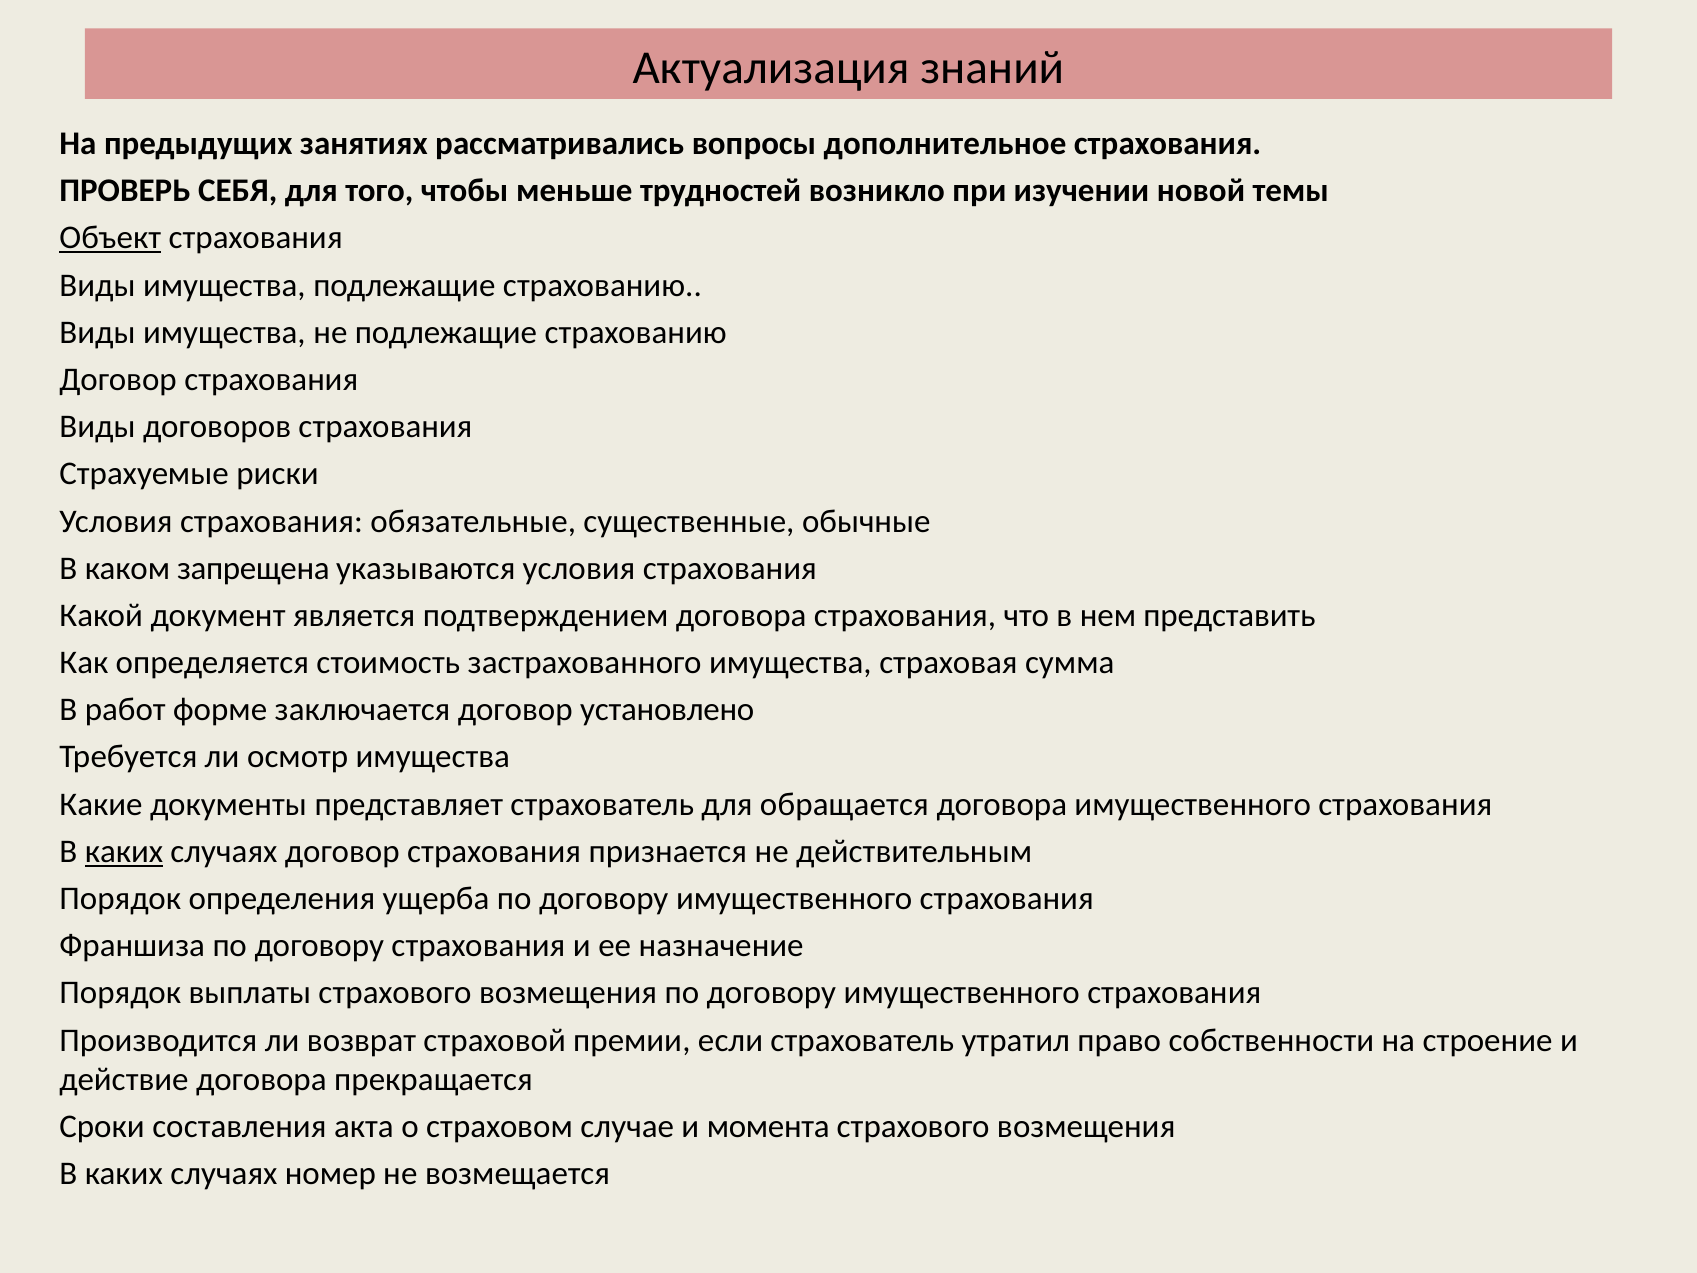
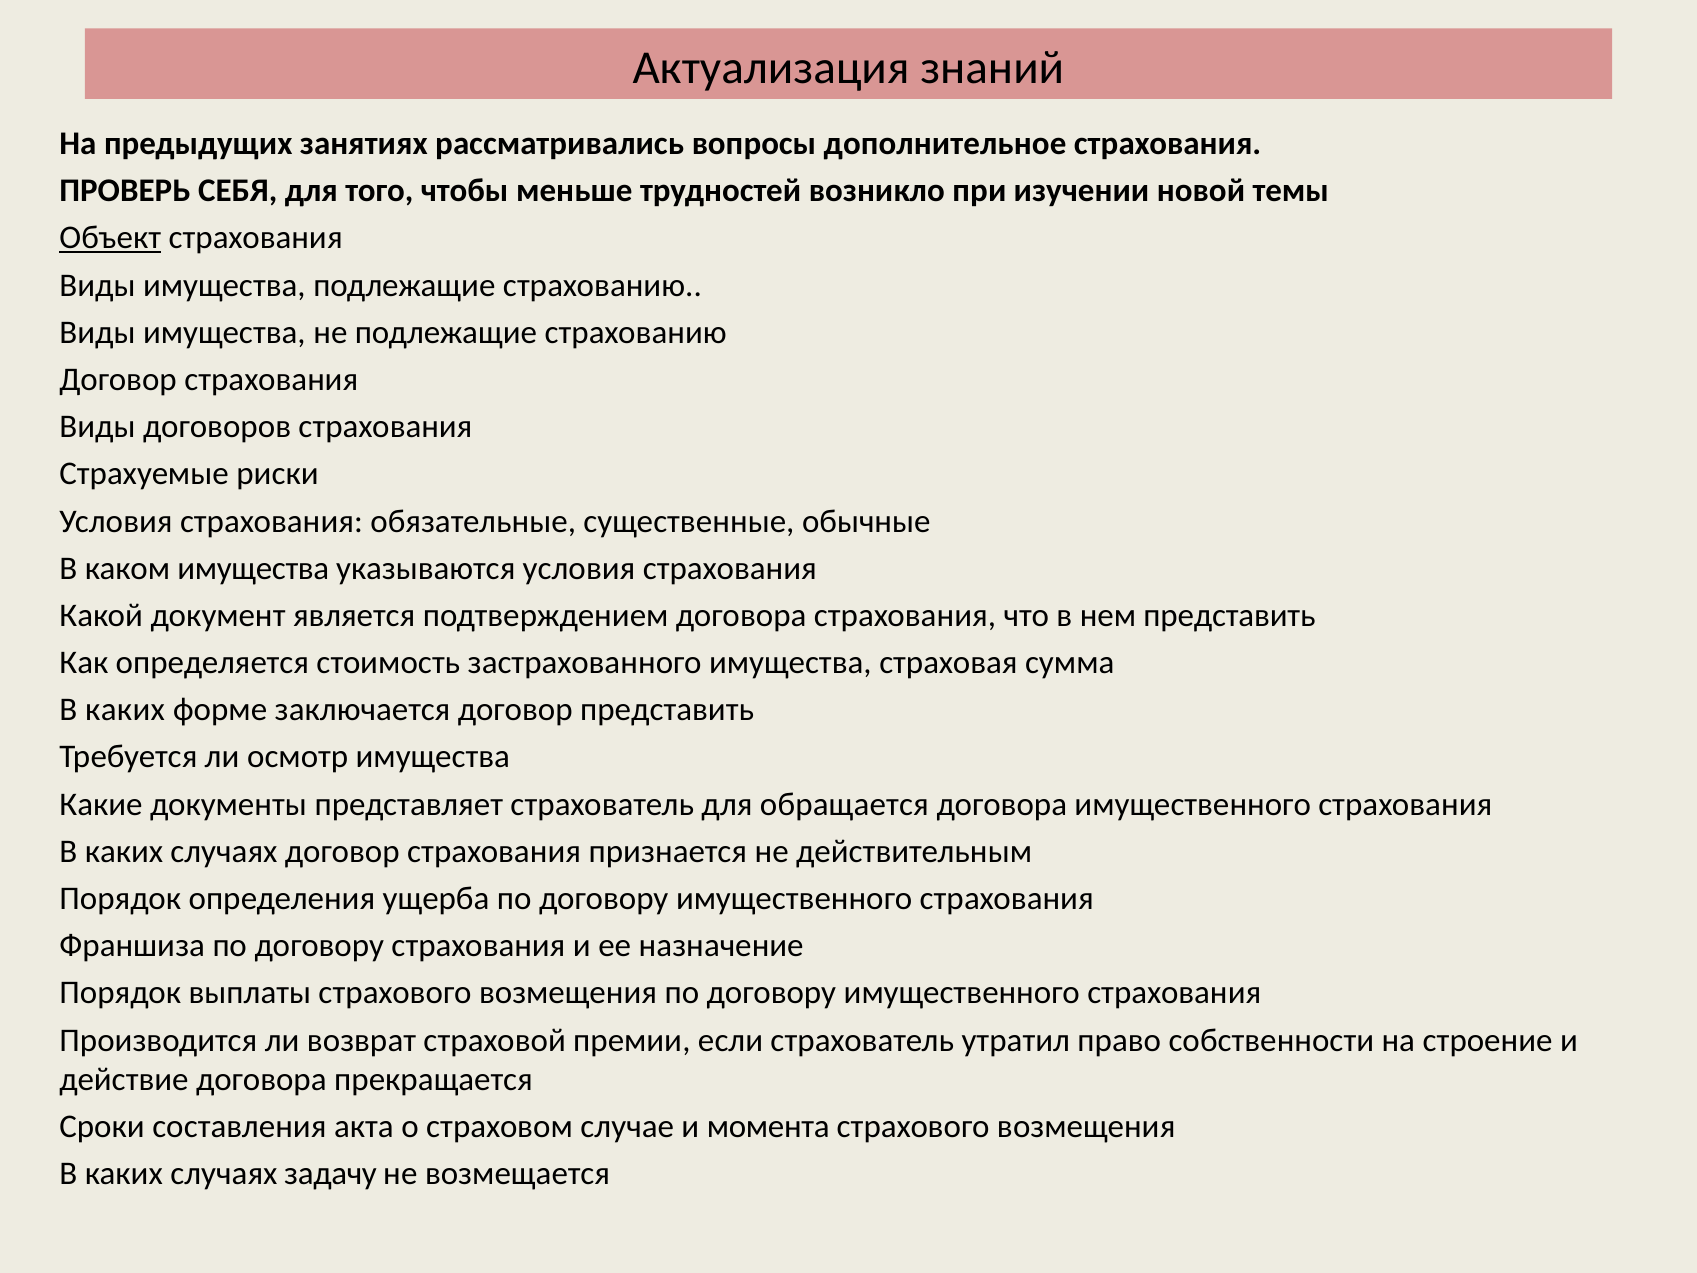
каком запрещена: запрещена -> имущества (253, 568)
работ: работ -> каких (125, 710)
договор установлено: установлено -> представить (667, 710)
каких underline: present -> none (124, 851)
номер: номер -> задачу (331, 1174)
